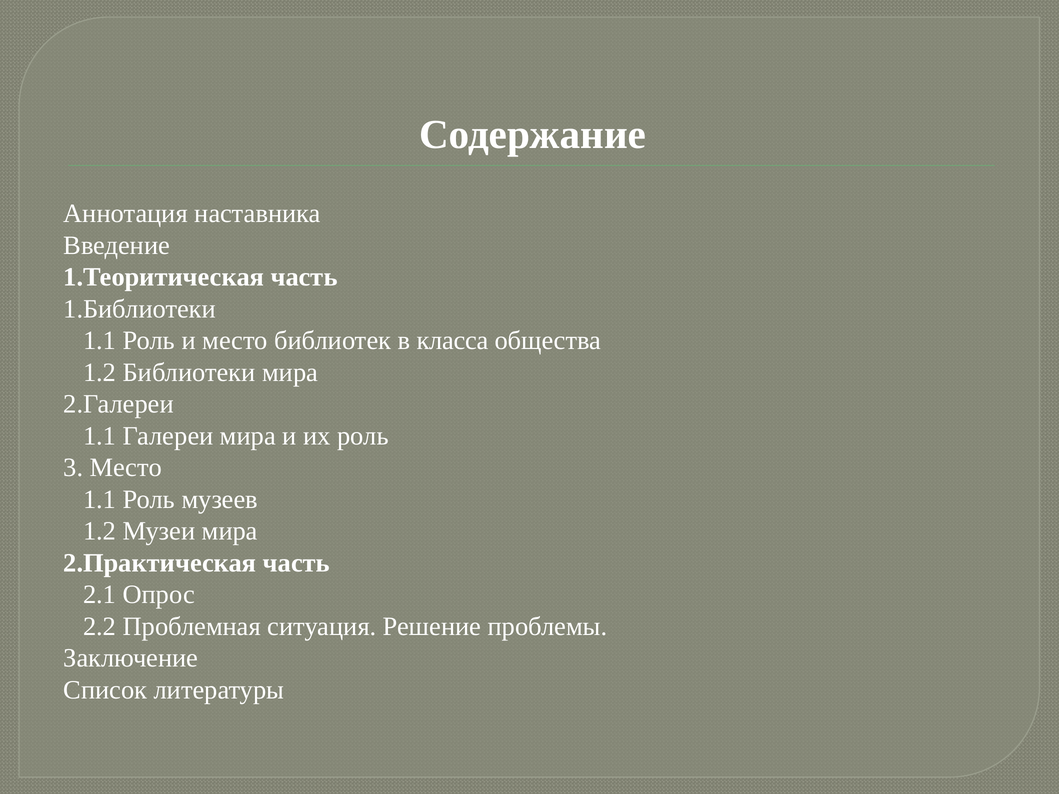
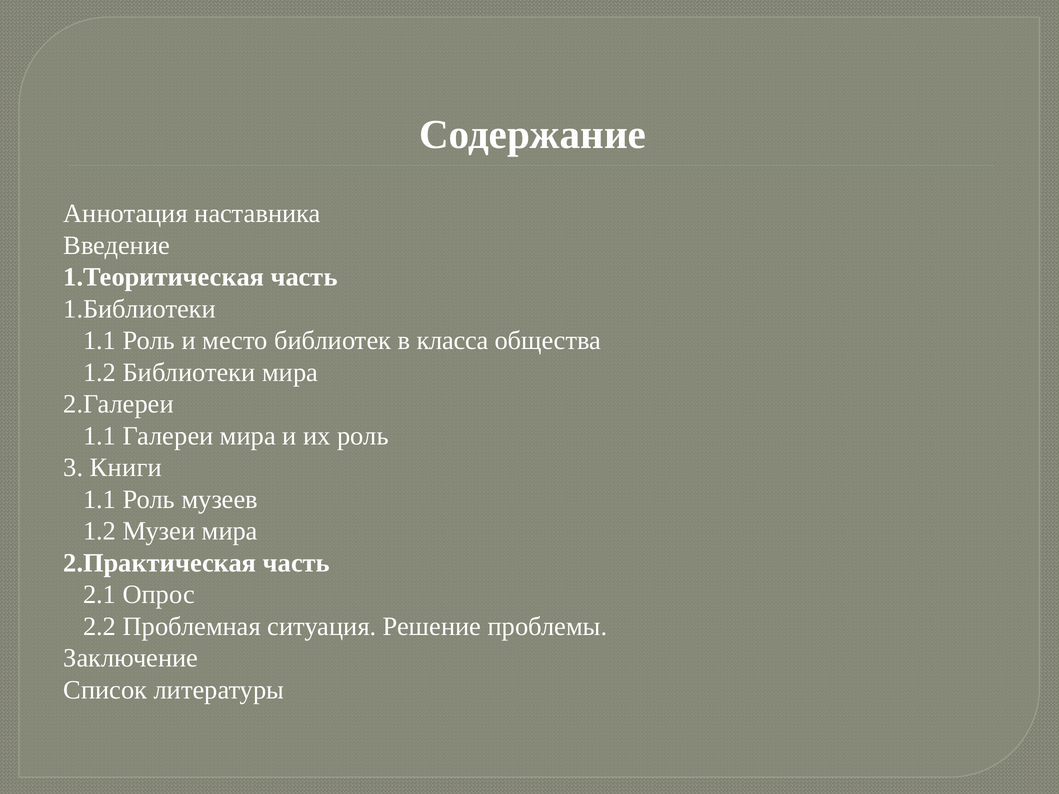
3 Место: Место -> Книги (126, 468)
